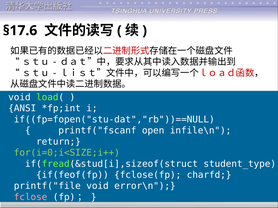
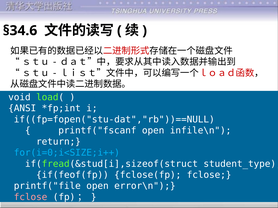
§17.6: §17.6 -> §34.6 (20, 31)
for(i=0;i<SIZE;i++ colour: light green -> light blue (67, 153)
fclose(fp charfd: charfd -> fclose (209, 175)
printf("file void: void -> open (98, 186)
